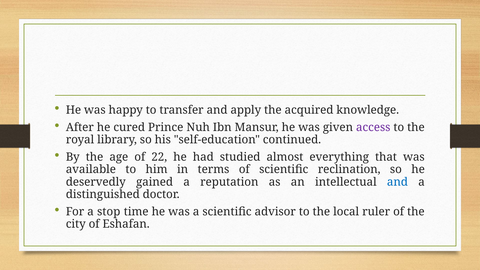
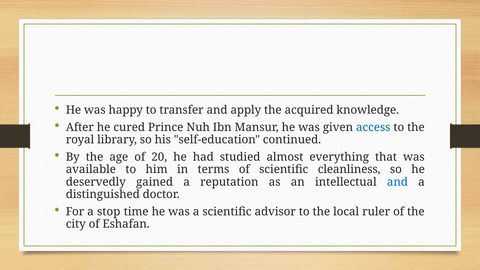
access colour: purple -> blue (373, 127)
22: 22 -> 20 (159, 157)
reclination: reclination -> cleanliness (349, 170)
